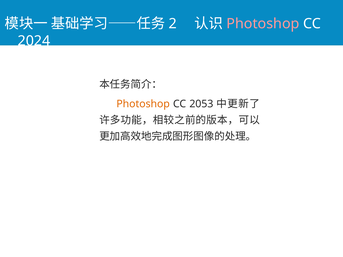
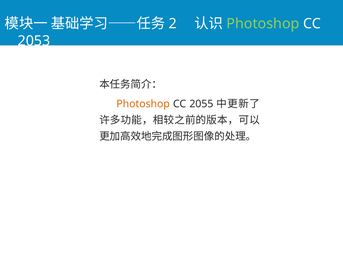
Photoshop colour: pink -> light green (263, 24)
2024: 2024 -> 2053 (34, 41)
2053: 2053 -> 2055 (201, 104)
